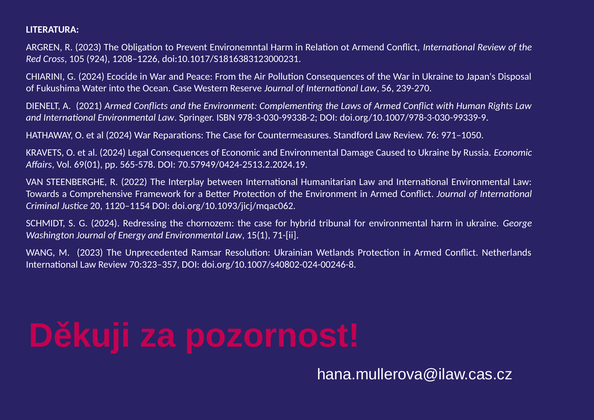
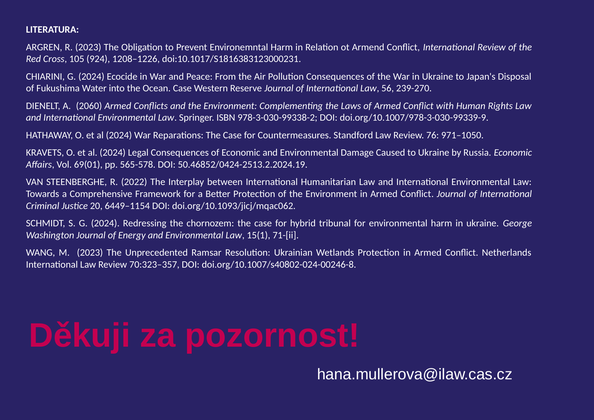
2021: 2021 -> 2060 (89, 106)
70.57949/0424-2513.2.2024.19: 70.57949/0424-2513.2.2024.19 -> 50.46852/0424-2513.2.2024.19 (243, 165)
1120–1154: 1120–1154 -> 6449–1154 (127, 206)
